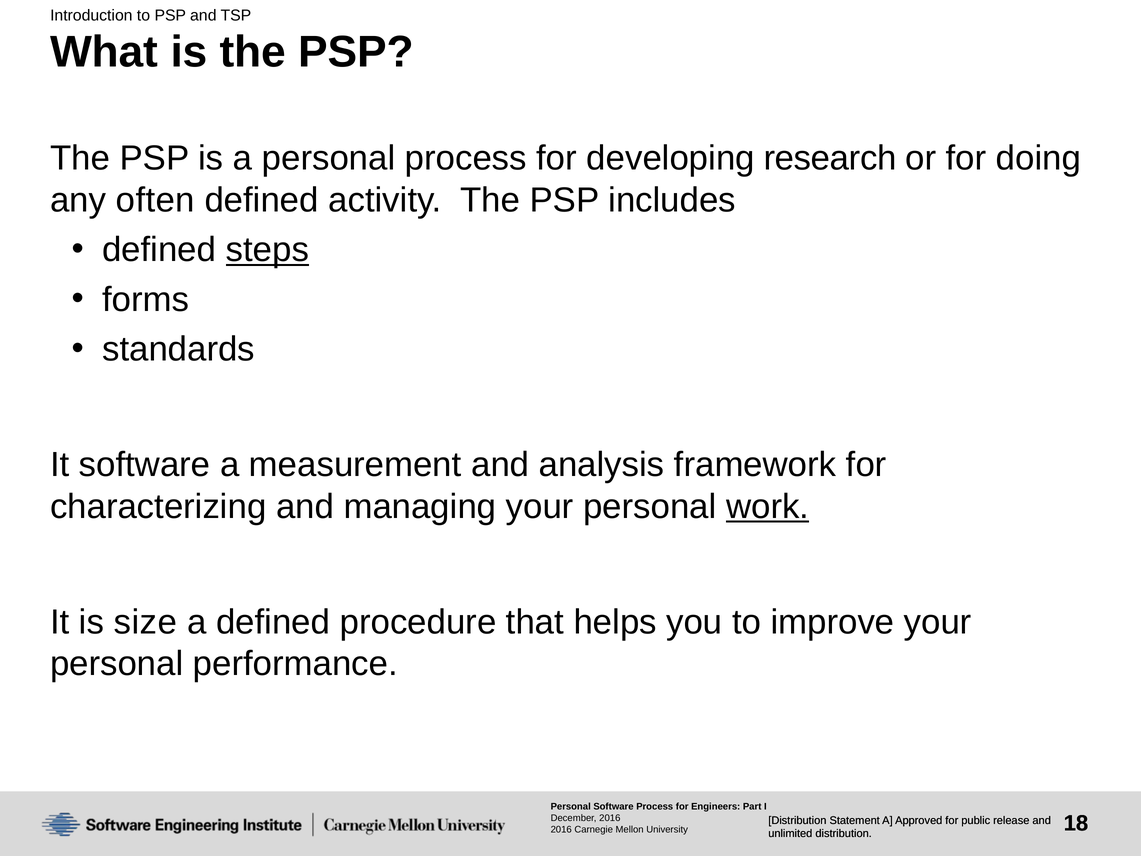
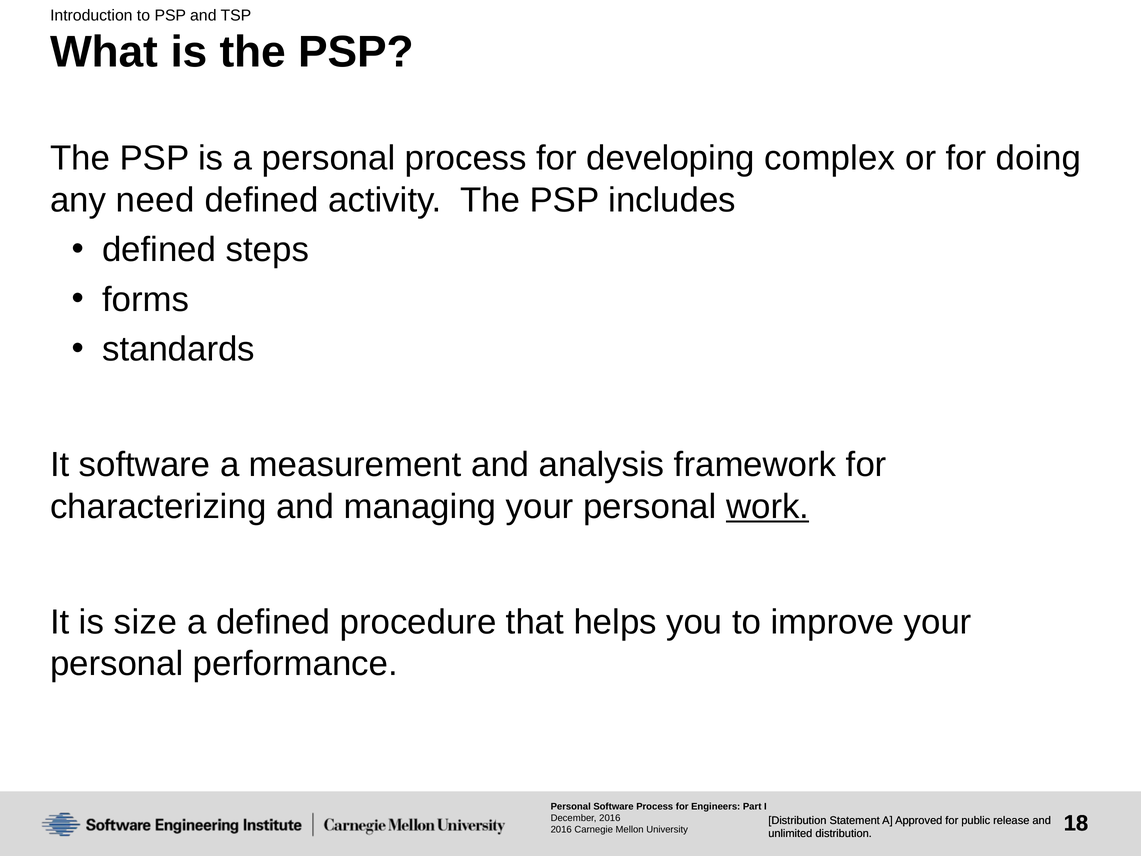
research: research -> complex (830, 158)
often: often -> need (155, 200)
steps underline: present -> none (267, 250)
